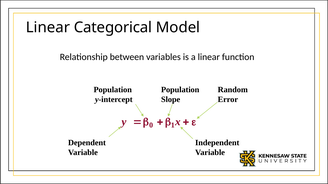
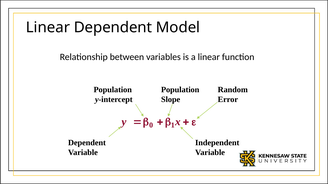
Linear Categorical: Categorical -> Dependent (113, 28)
